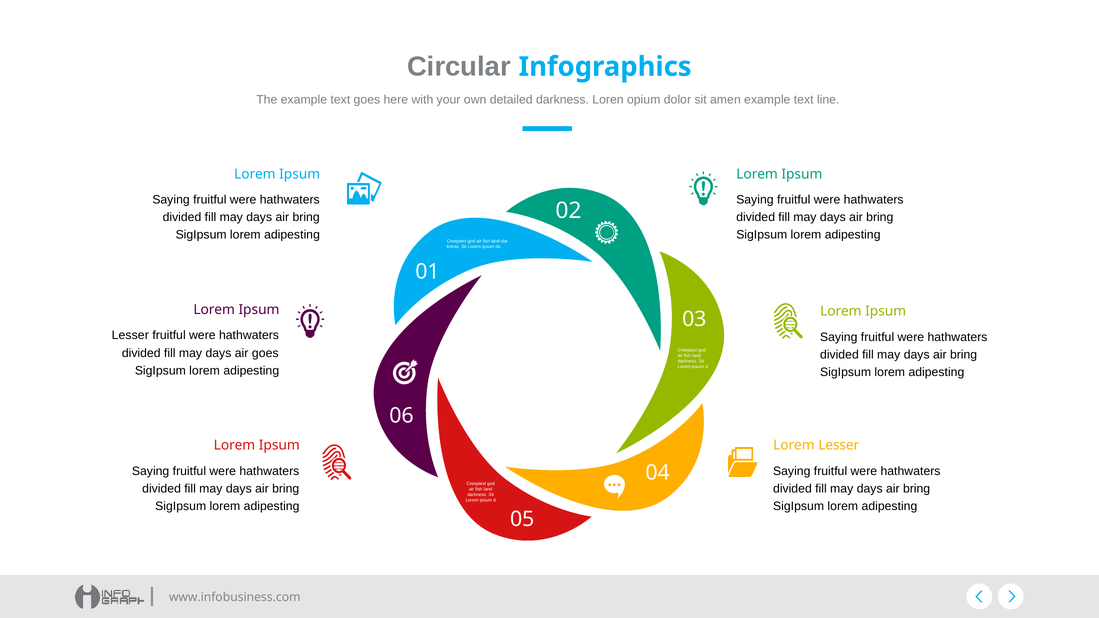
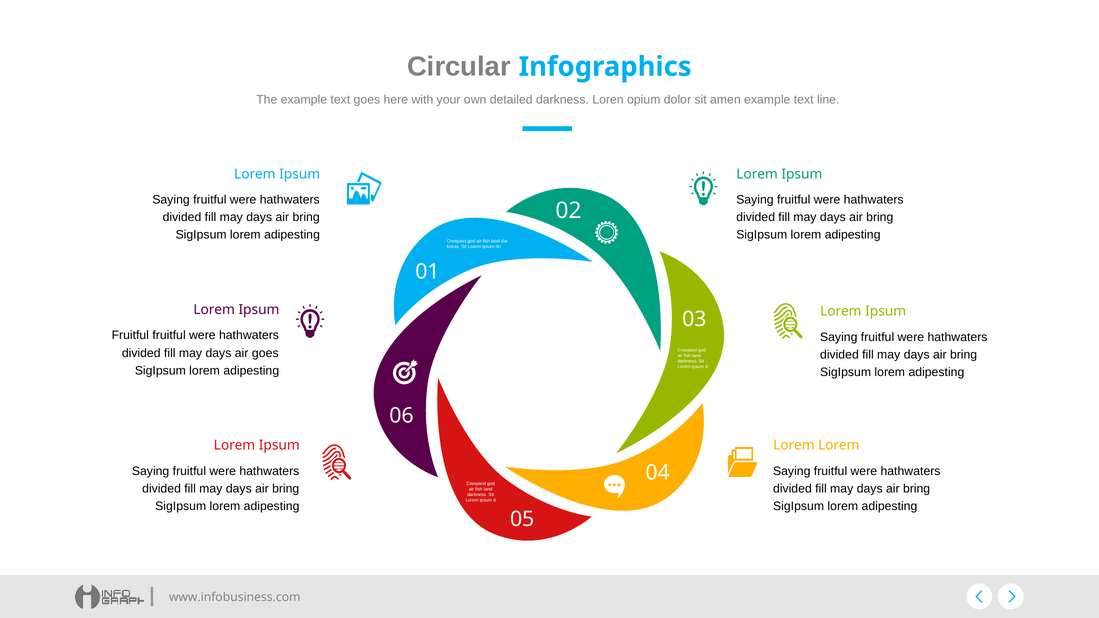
Lesser: Lesser -> Fruitful (130, 336)
Lorem Lesser: Lesser -> Lorem (839, 445)
